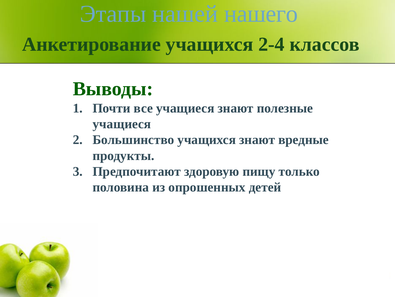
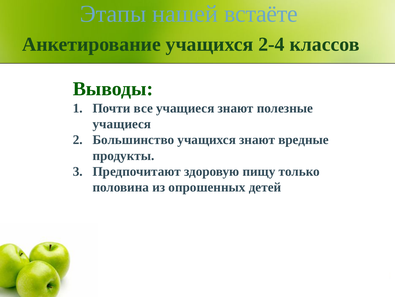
нашего: нашего -> встаёте (261, 14)
